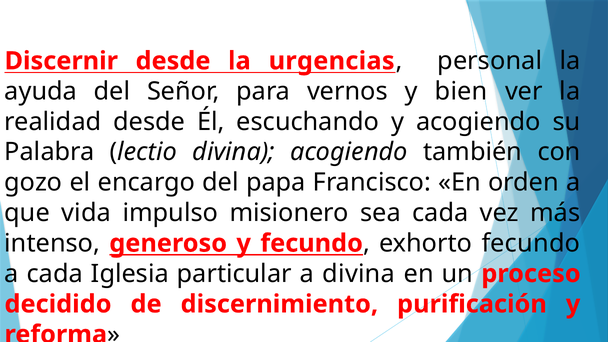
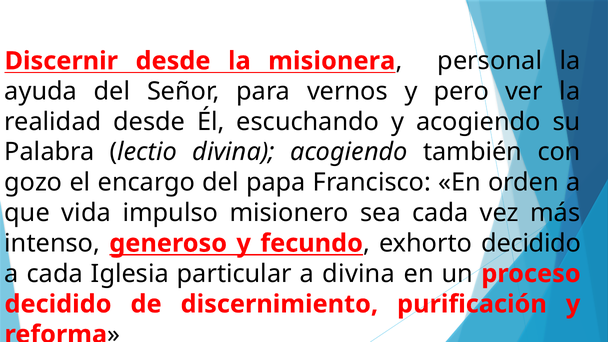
urgencias: urgencias -> misionera (332, 61)
bien: bien -> pero (461, 91)
exhorto fecundo: fecundo -> decidido (531, 243)
